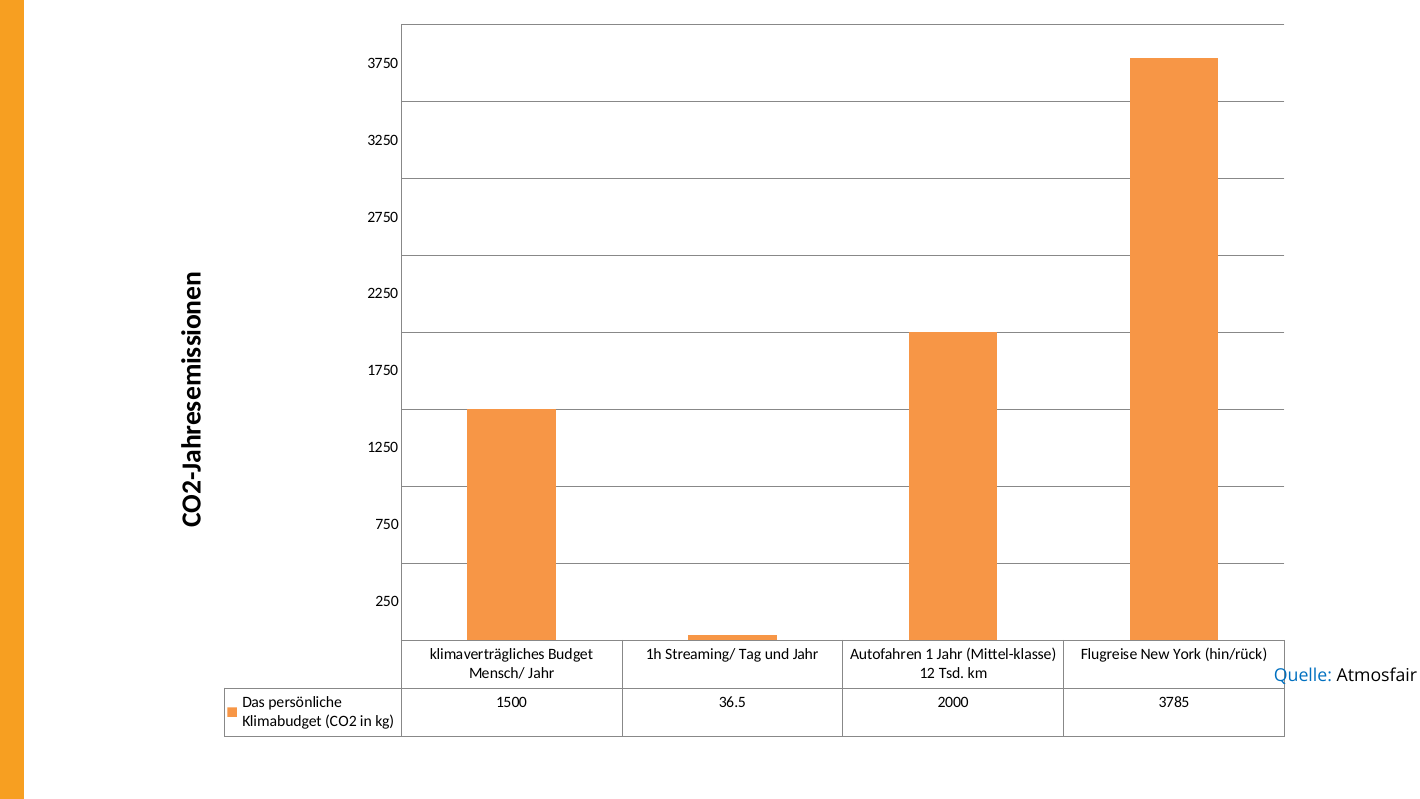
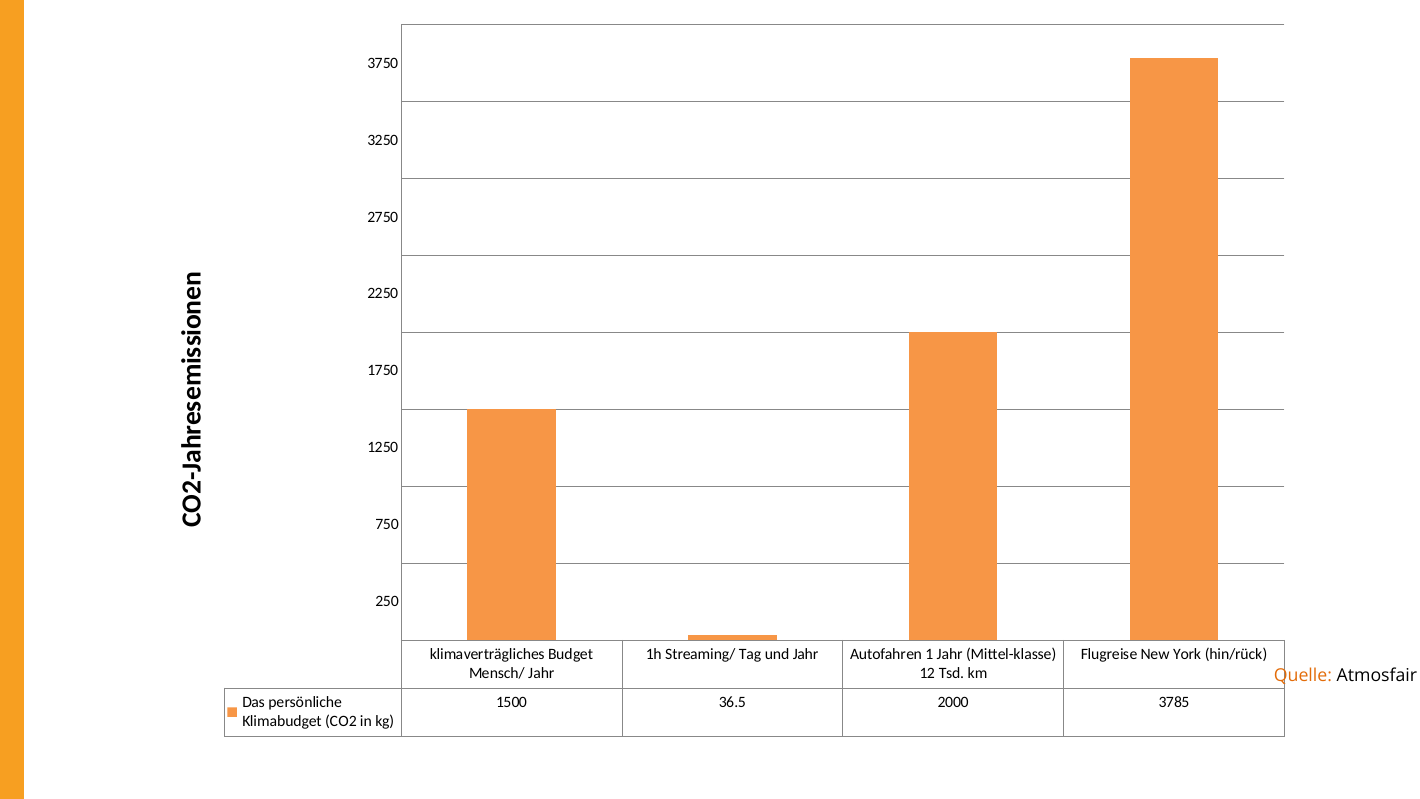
Quelle colour: blue -> orange (1303, 675)
